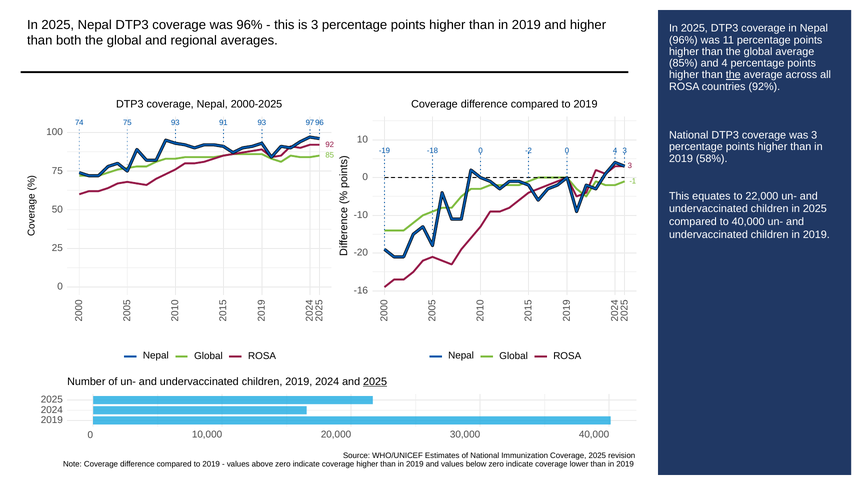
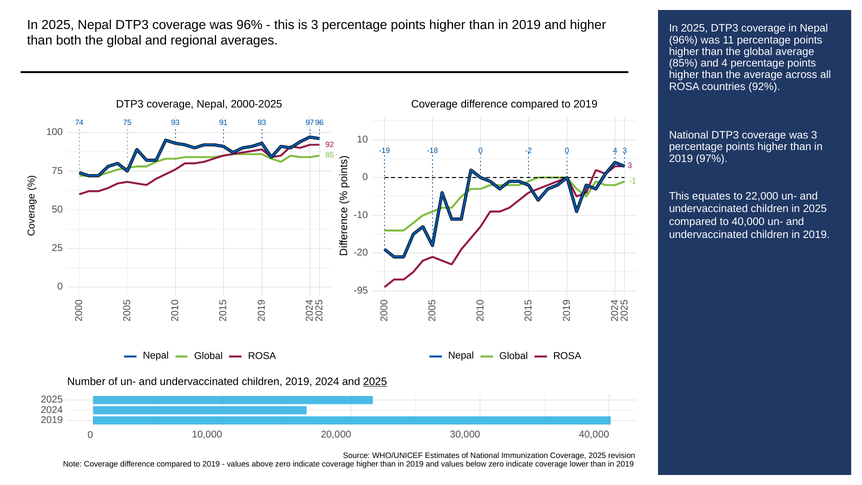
the underline: present -> none (733, 75)
58%: 58% -> 97% (712, 158)
-16: -16 -> -95 (361, 290)
